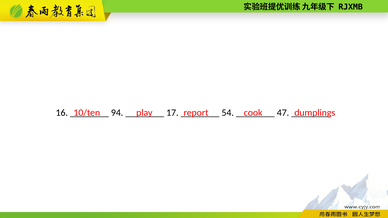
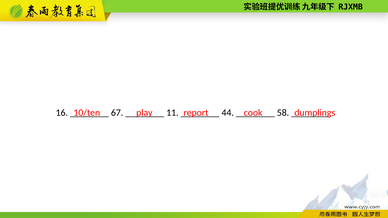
94: 94 -> 67 (117, 113)
17: 17 -> 11 (172, 113)
54: 54 -> 44 (228, 113)
47: 47 -> 58 (283, 113)
